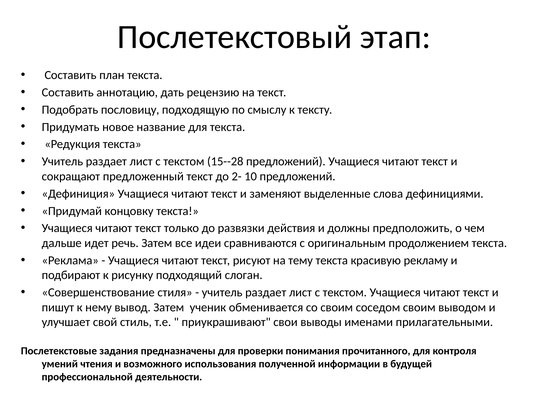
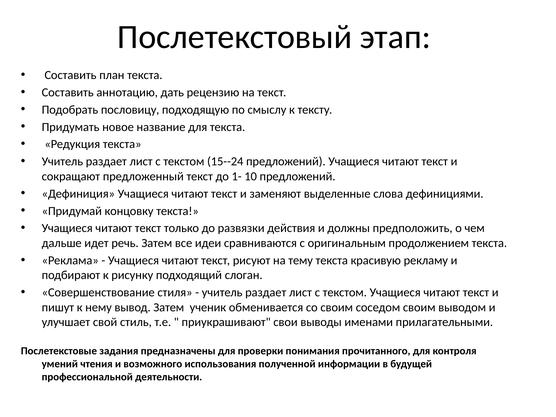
15--28: 15--28 -> 15--24 (225, 162)
2-: 2- -> 1- (237, 176)
